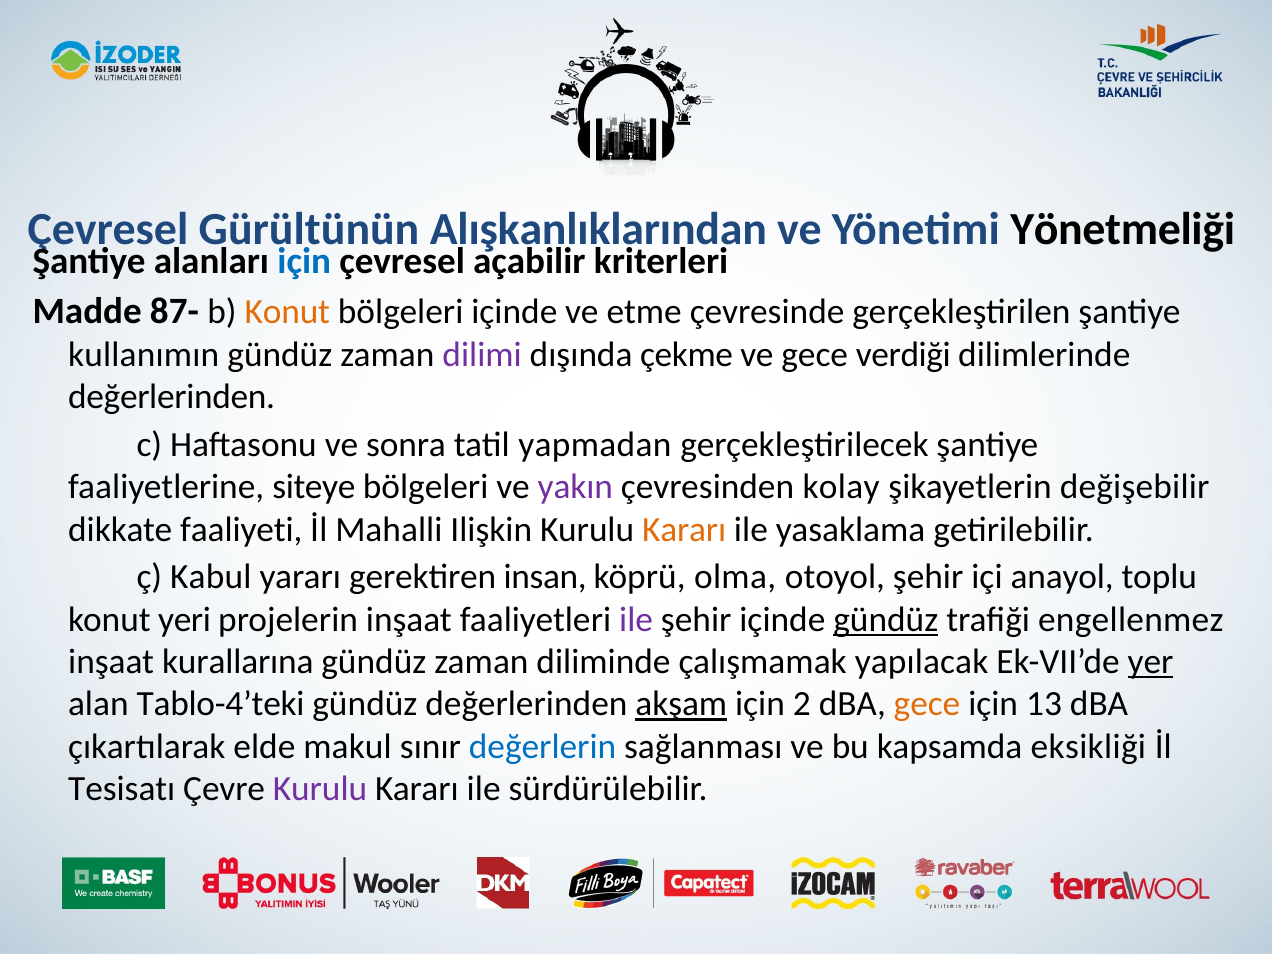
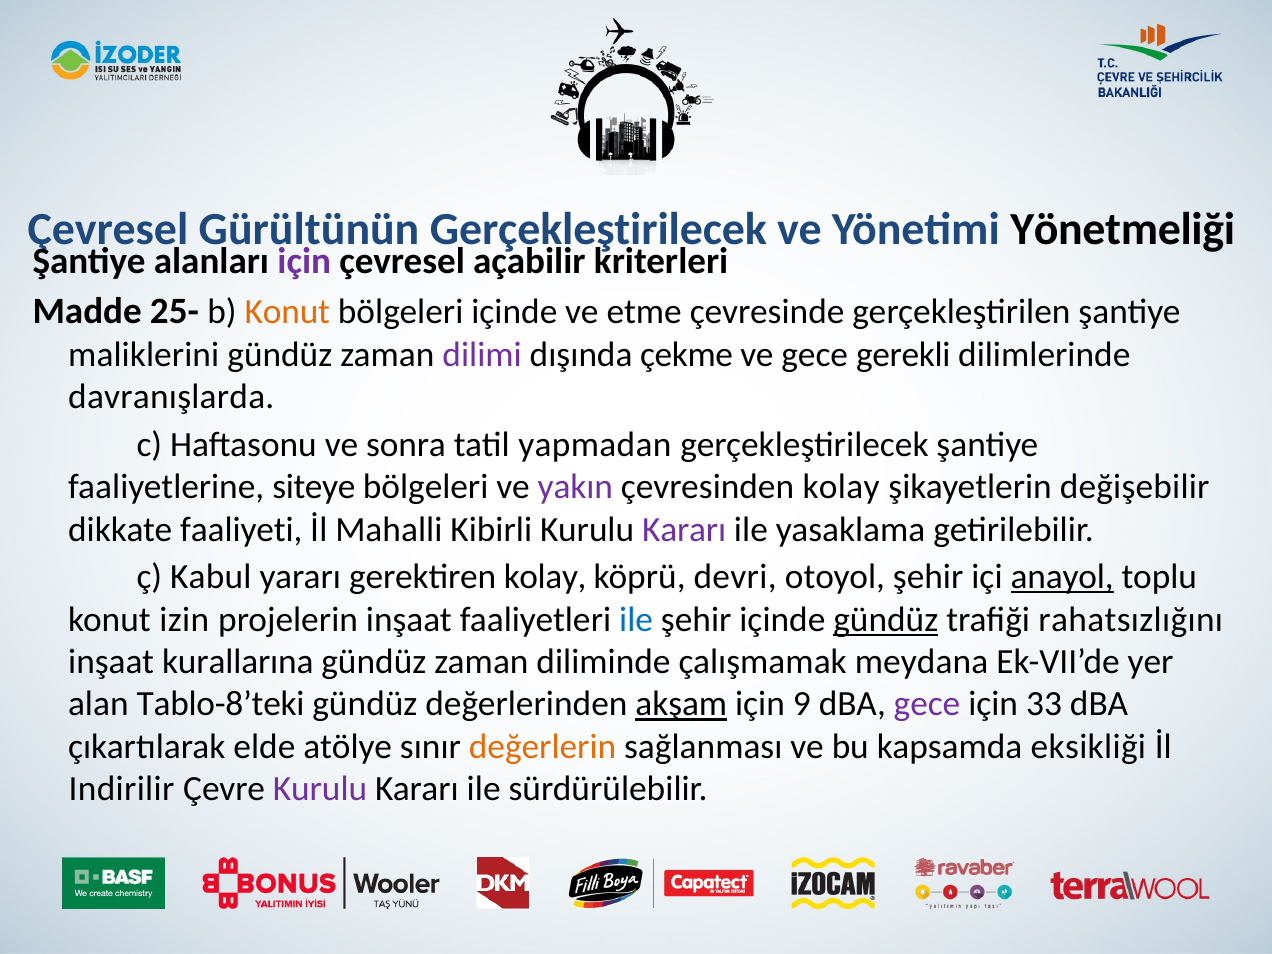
Gürültünün Alışkanlıklarından: Alışkanlıklarından -> Gerçekleştirilecek (598, 230)
için colour: blue -> purple (304, 261)
87-: 87- -> 25- (174, 311)
kullanımın: kullanımın -> maliklerini (144, 354)
verdiği: verdiği -> gerekli (903, 354)
değerlerinden: değerlerinden -> davranışlarda (171, 397)
Ilişkin: Ilişkin -> Kibirli (491, 529)
Kararı colour: orange -> purple (684, 529)
gerektiren insan: insan -> kolay (545, 577)
olma: olma -> devri (735, 577)
anayol underline: none -> present (1062, 577)
yeri: yeri -> izin (184, 619)
ile colour: purple -> blue (636, 619)
engellenmez: engellenmez -> rahatsızlığını (1131, 619)
yapılacak: yapılacak -> meydana (922, 662)
yer underline: present -> none (1151, 662)
Tablo-4’teki: Tablo-4’teki -> Tablo-8’teki (221, 704)
2: 2 -> 9 (802, 704)
gece colour: orange -> purple (927, 704)
13: 13 -> 33 (1044, 704)
makul: makul -> atölye (348, 747)
değerlerin colour: blue -> orange (543, 747)
Tesisatı: Tesisatı -> Indirilir (122, 789)
